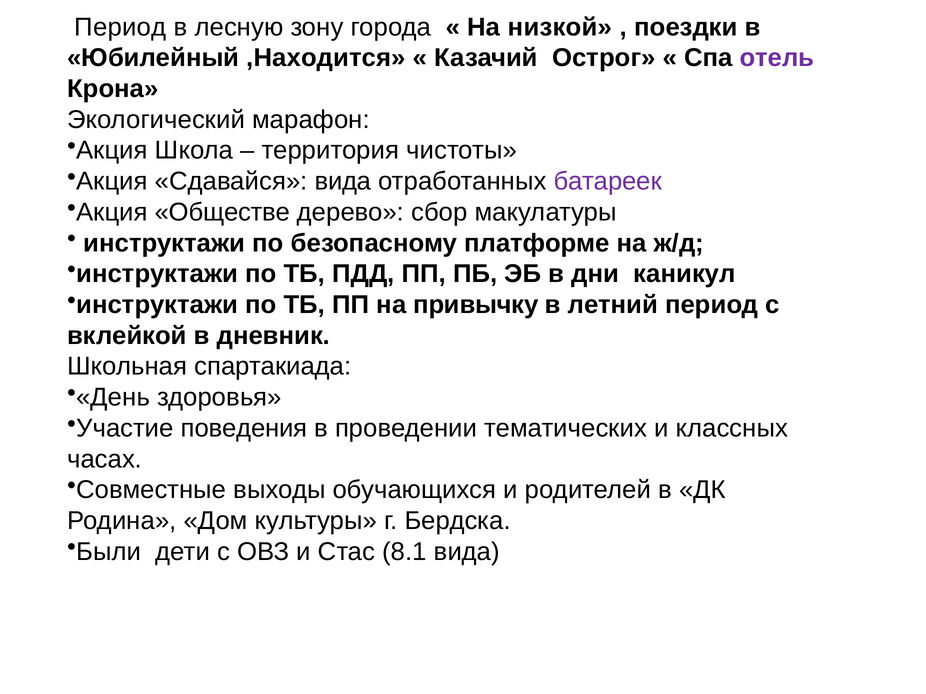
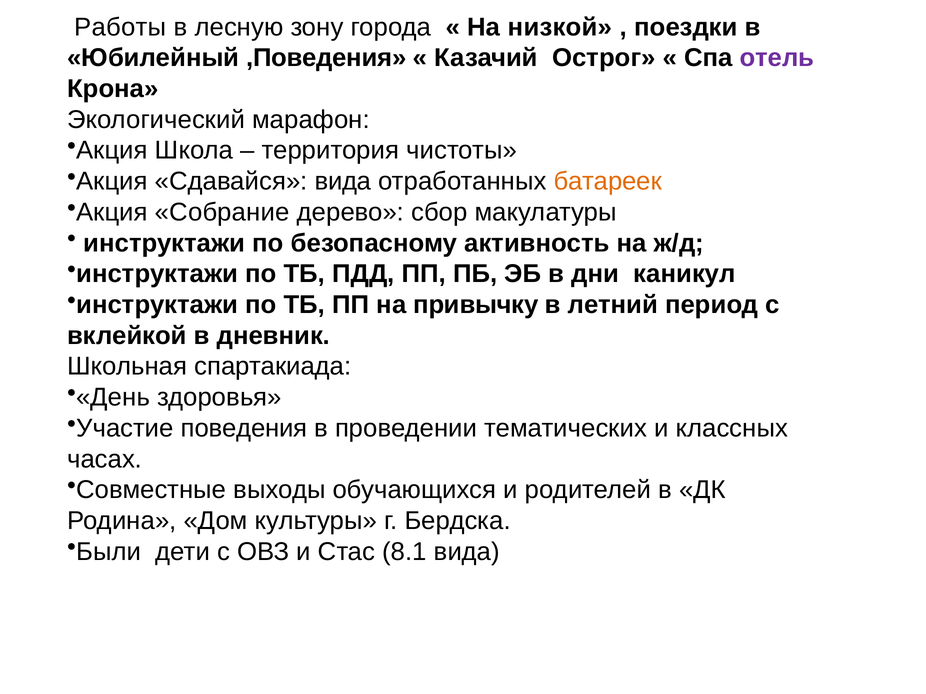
Период: Период -> Работы (120, 27)
,Находится: ,Находится -> ,Поведения (326, 58)
батареек colour: purple -> orange (608, 181)
Обществе: Обществе -> Собрание (222, 212)
платформе: платформе -> активность (537, 243)
